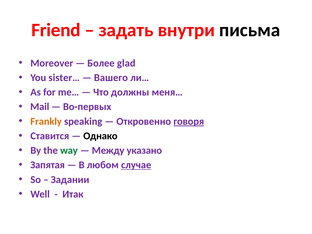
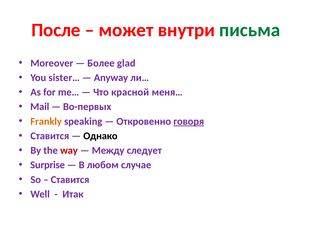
Friend: Friend -> После (56, 30)
задать: задать -> может (126, 30)
письма colour: black -> green (250, 30)
Вашего: Вашего -> Anyway (111, 78)
должны: должны -> красной (130, 92)
way colour: green -> red (69, 150)
указано: указано -> следует (144, 150)
Запятая: Запятая -> Surprise (48, 165)
случае underline: present -> none (136, 165)
Задании: Задании -> Ставится (70, 180)
